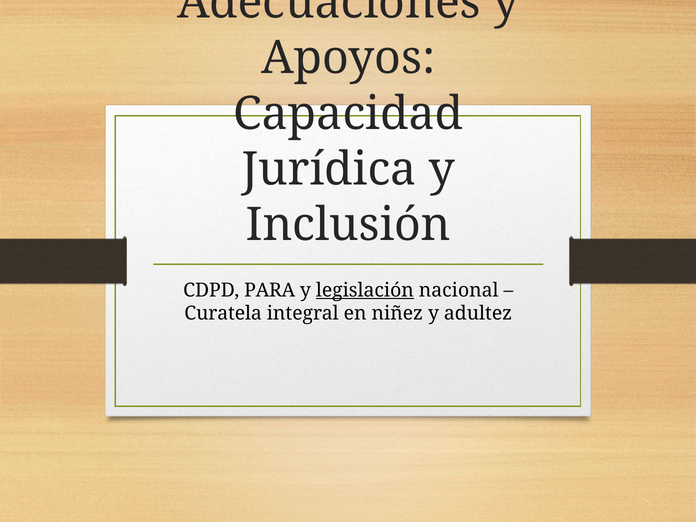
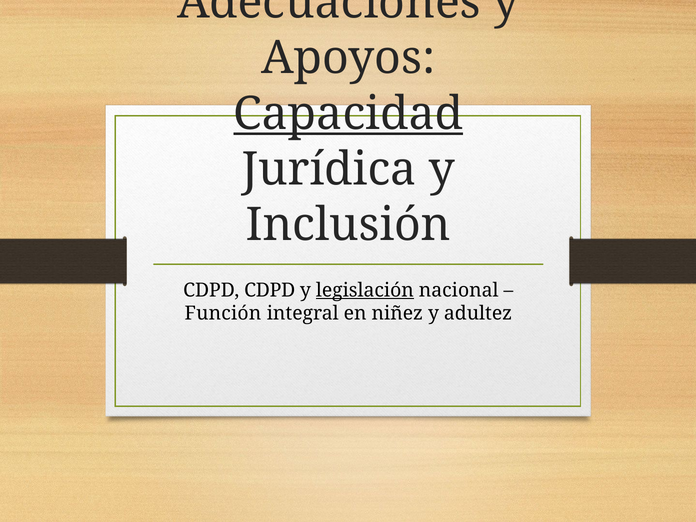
Capacidad underline: none -> present (348, 114)
CDPD PARA: PARA -> CDPD (270, 290)
Curatela: Curatela -> Función (223, 314)
